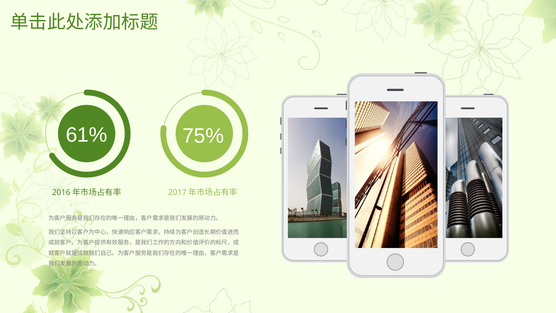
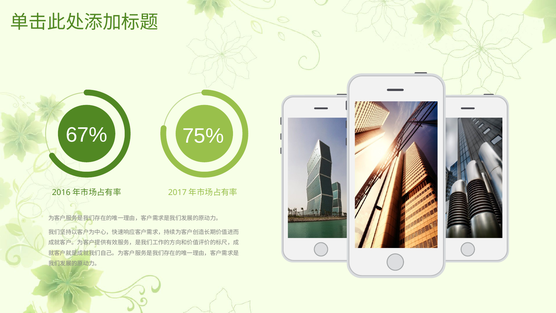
61%: 61% -> 67% (87, 135)
